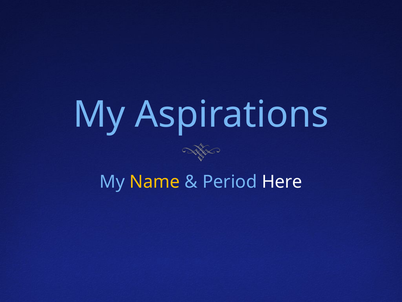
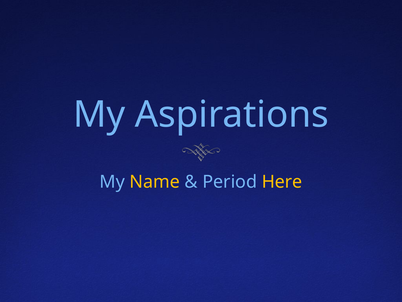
Here colour: white -> yellow (282, 181)
